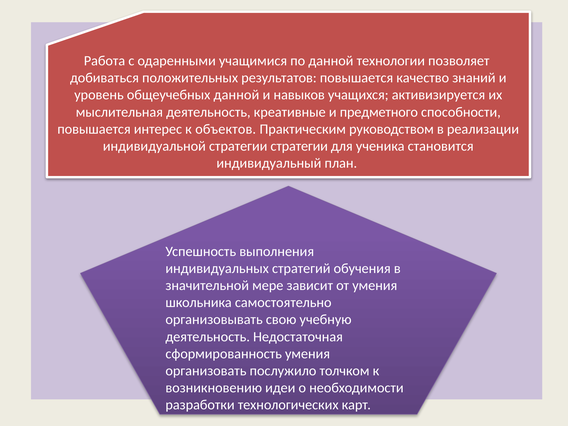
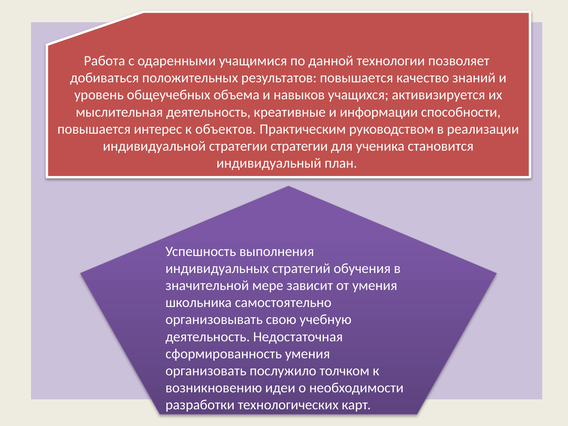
общеучебных данной: данной -> объема (237, 95)
предметного: предметного -> информации (379, 112)
